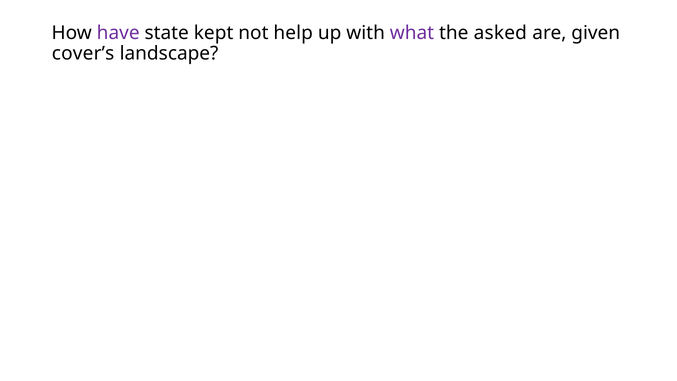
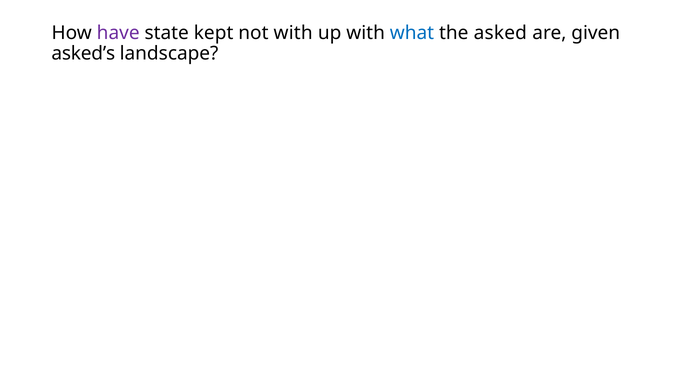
not help: help -> with (293, 33)
what colour: purple -> blue (412, 33)
cover’s: cover’s -> asked’s (83, 54)
